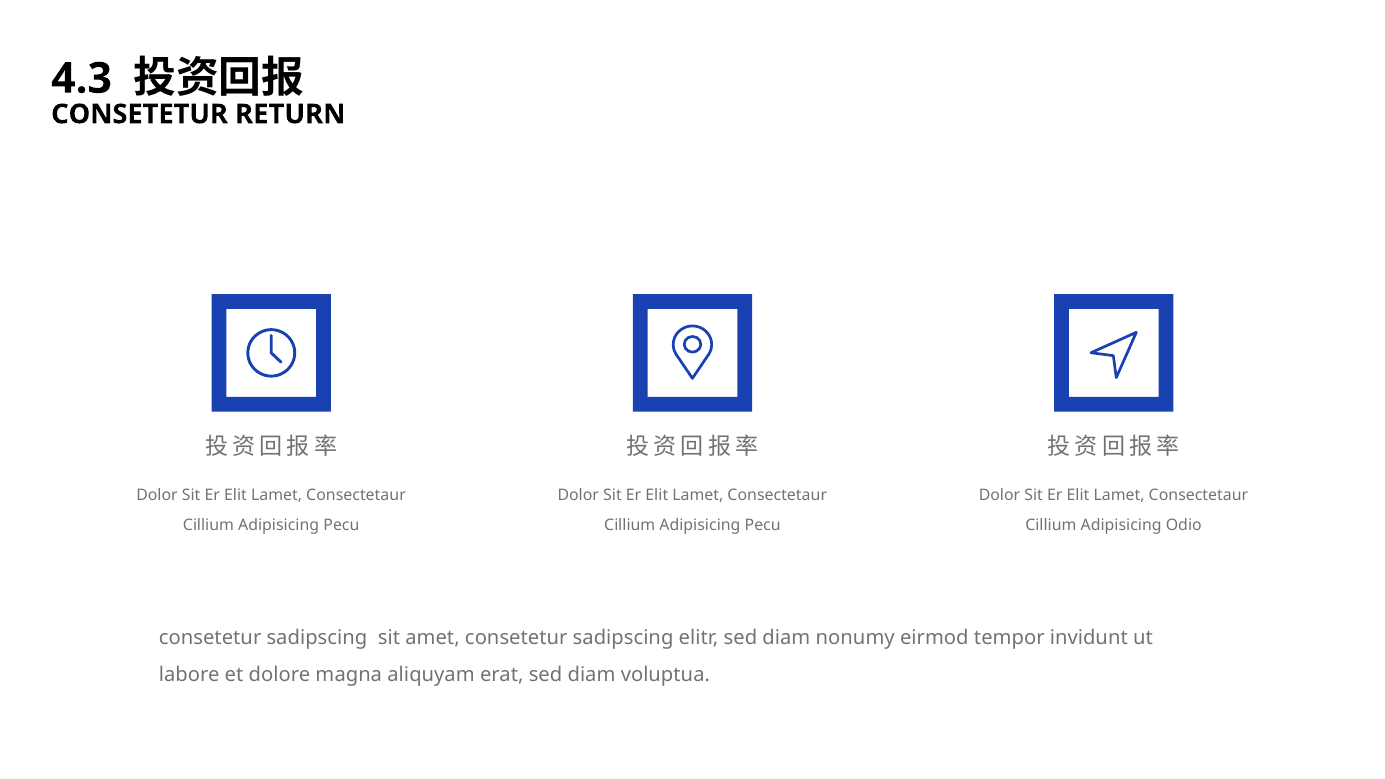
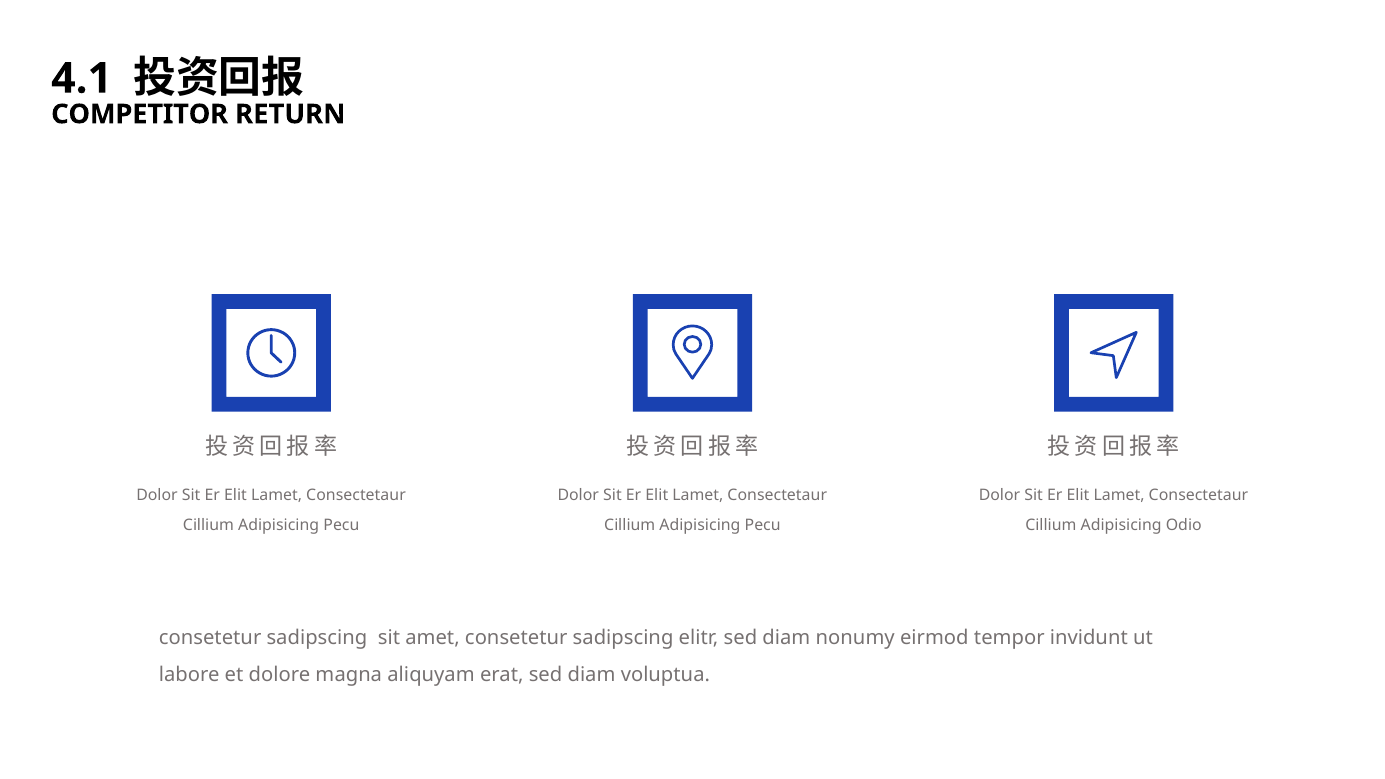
4.3: 4.3 -> 4.1 (82, 79)
CONSETETUR: CONSETETUR -> COMPETITOR (140, 114)
